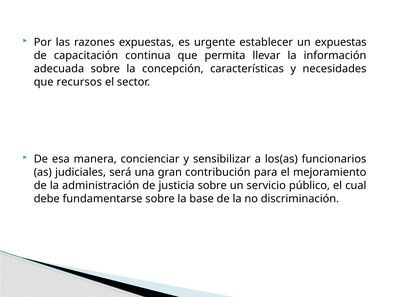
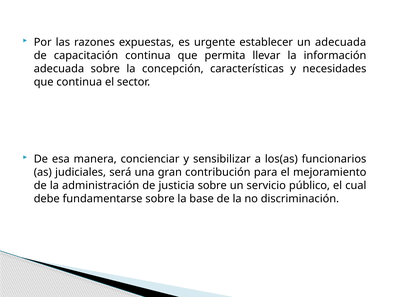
un expuestas: expuestas -> adecuada (341, 42)
que recursos: recursos -> continua (79, 82)
